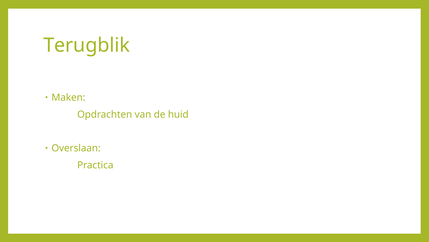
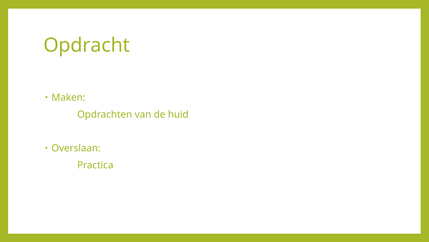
Terugblik: Terugblik -> Opdracht (87, 45)
